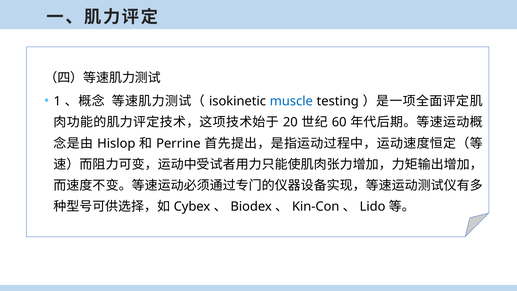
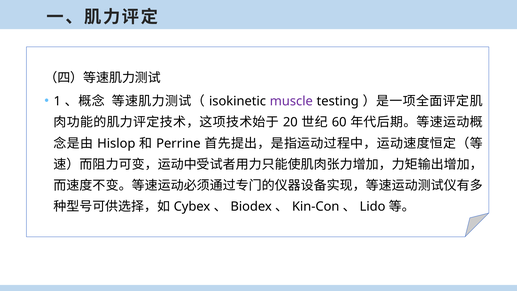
muscle colour: blue -> purple (291, 101)
